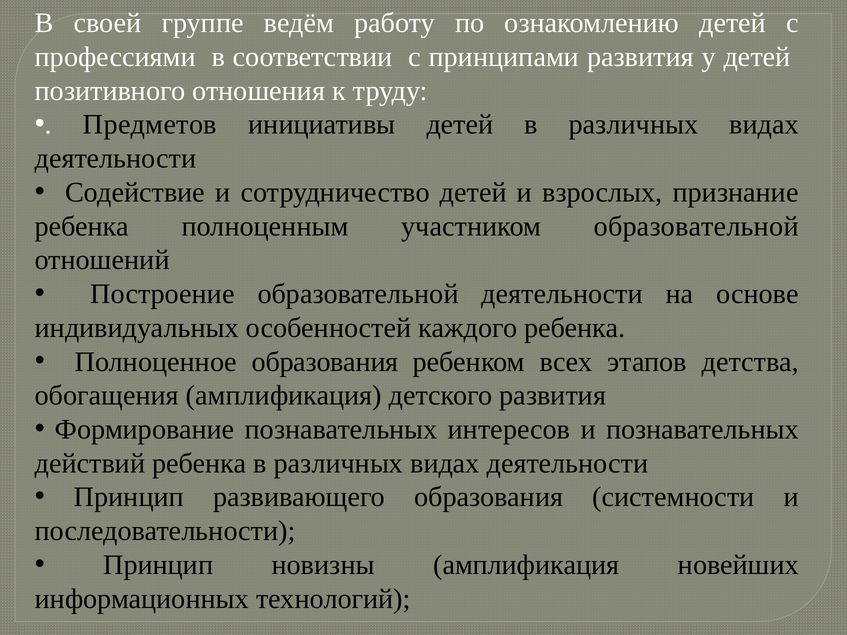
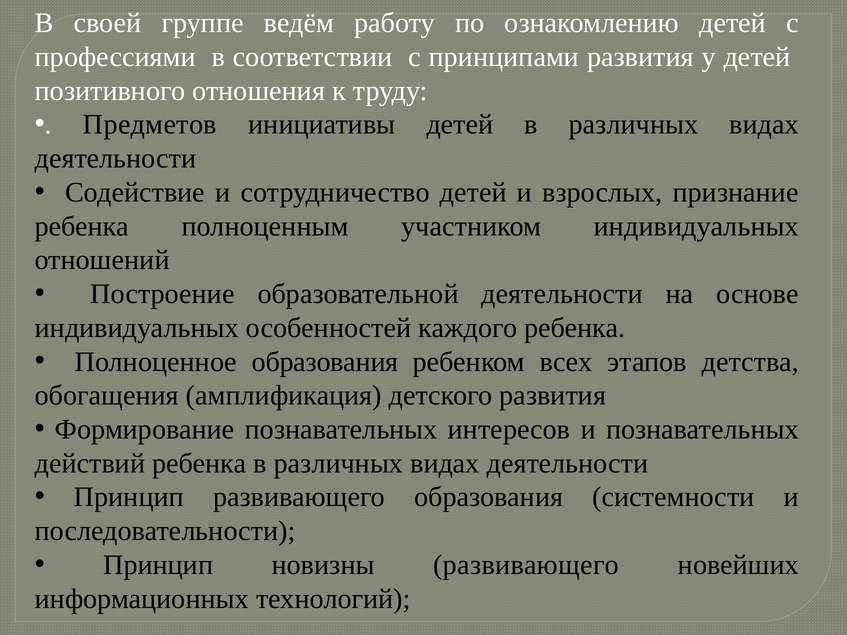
участником образовательной: образовательной -> индивидуальных (696, 226)
новизны амплификация: амплификация -> развивающего (526, 565)
